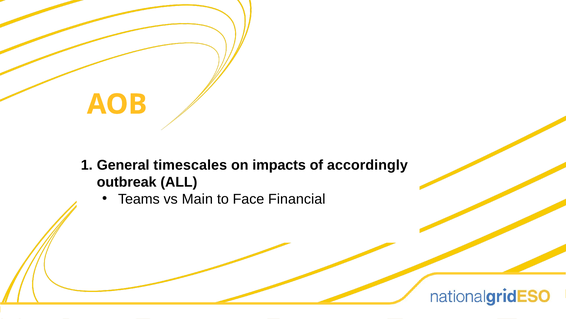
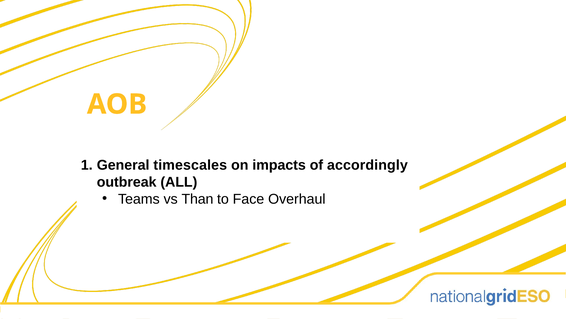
Main: Main -> Than (197, 199)
Financial: Financial -> Overhaul (297, 199)
